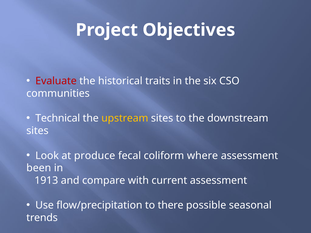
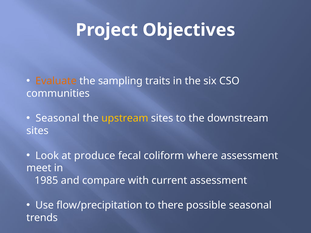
Evaluate colour: red -> orange (56, 81)
historical: historical -> sampling (120, 81)
Technical: Technical -> Seasonal (58, 118)
been: been -> meet (39, 168)
1913: 1913 -> 1985 (46, 181)
